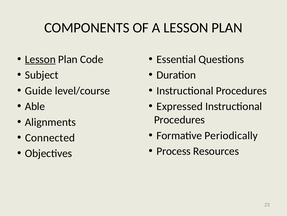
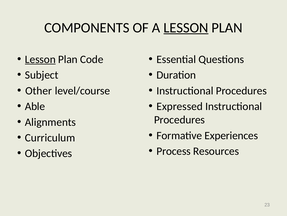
LESSON underline: none -> present (186, 28)
Guide: Guide -> Other (39, 90)
Periodically: Periodically -> Experiences (231, 135)
Connected: Connected -> Curriculum (50, 137)
